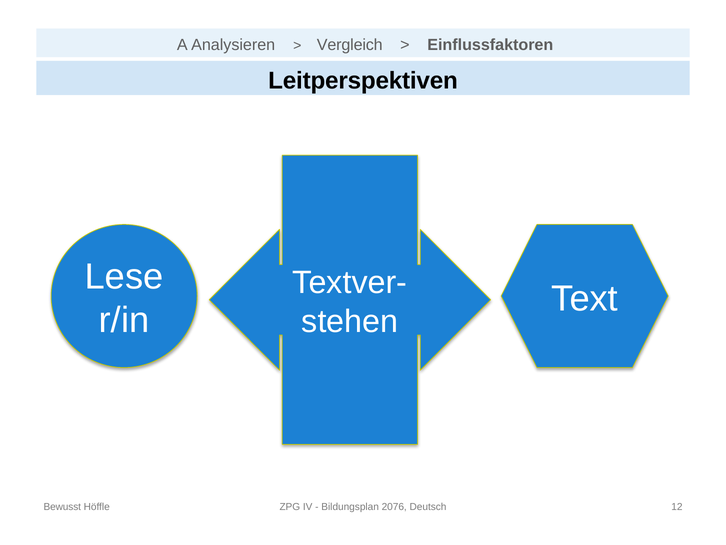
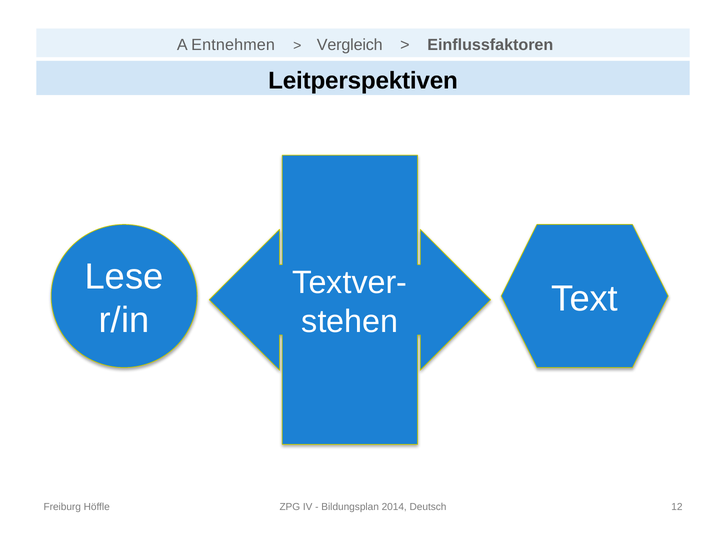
Analysieren: Analysieren -> Entnehmen (233, 45)
Bewusst: Bewusst -> Freiburg (62, 506)
2076: 2076 -> 2014 (394, 506)
